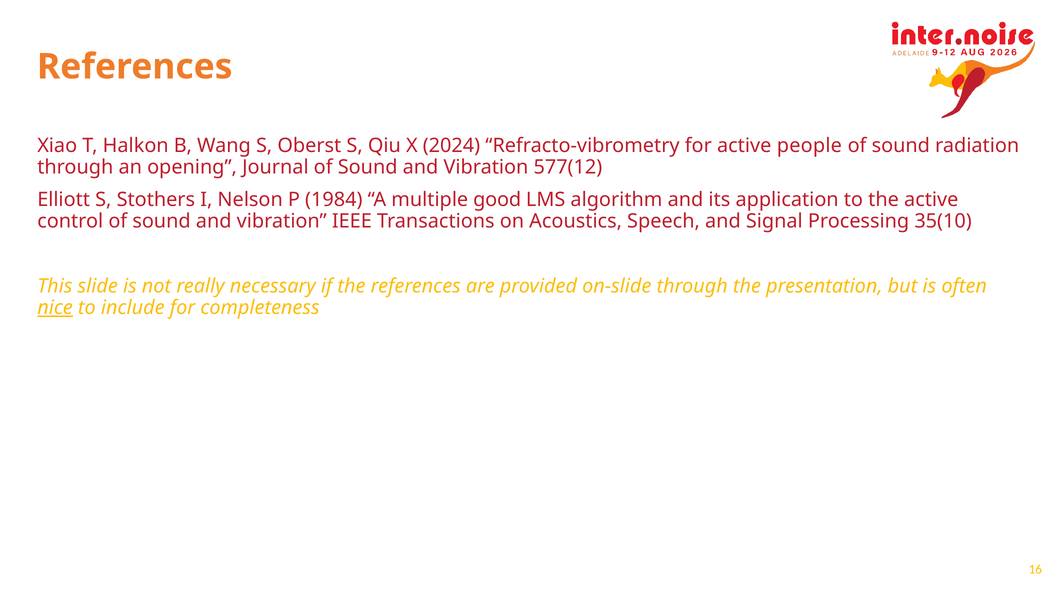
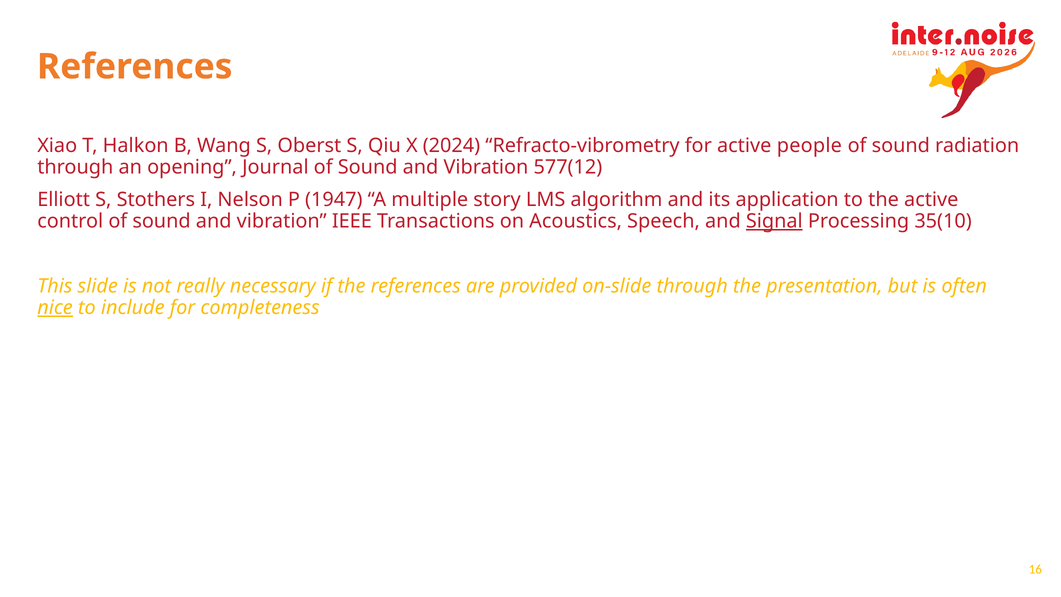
1984: 1984 -> 1947 (334, 200)
good: good -> story (497, 200)
Signal underline: none -> present (774, 221)
